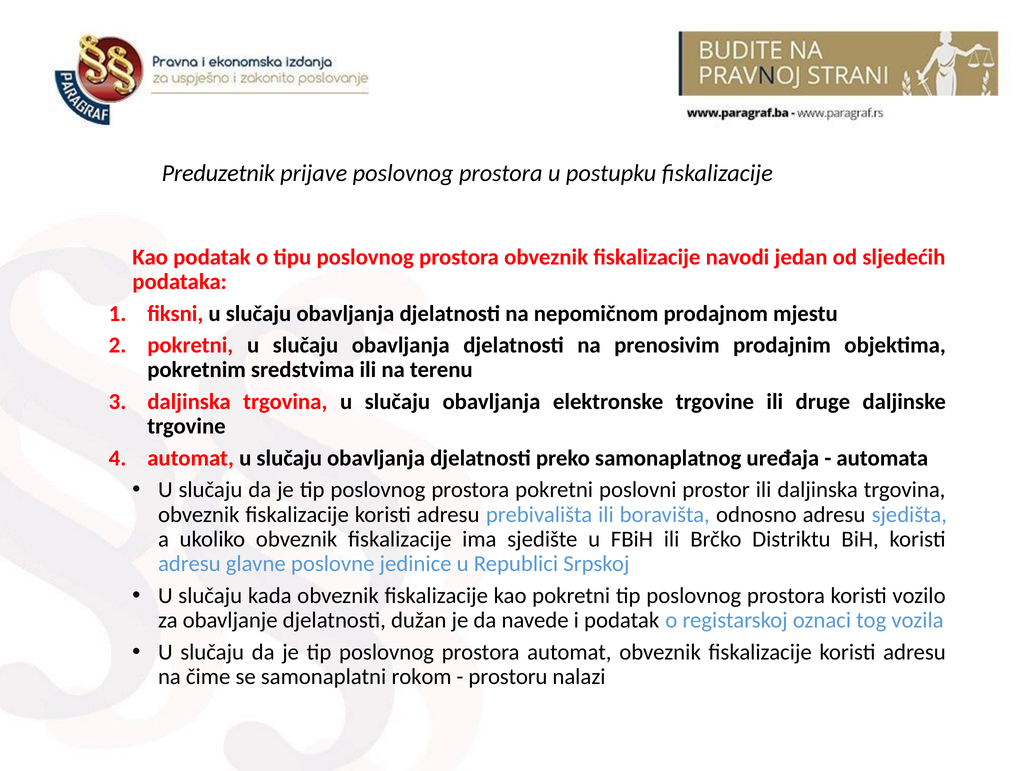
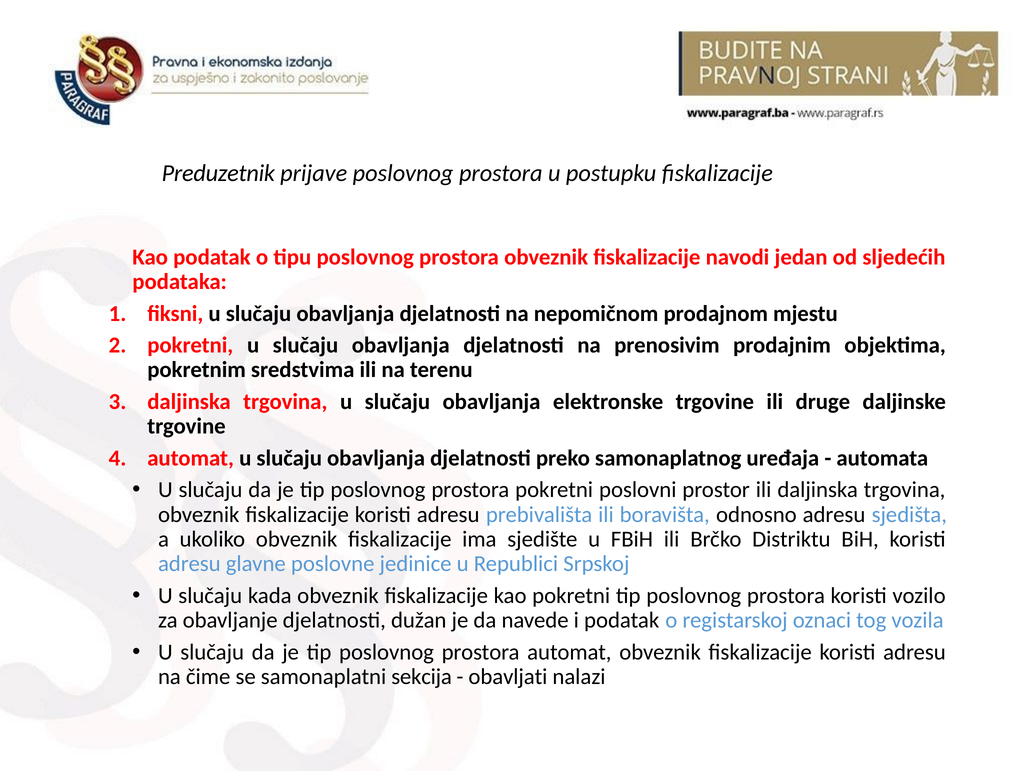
rokom: rokom -> sekcija (422, 677)
prostoru: prostoru -> obavljati (508, 677)
